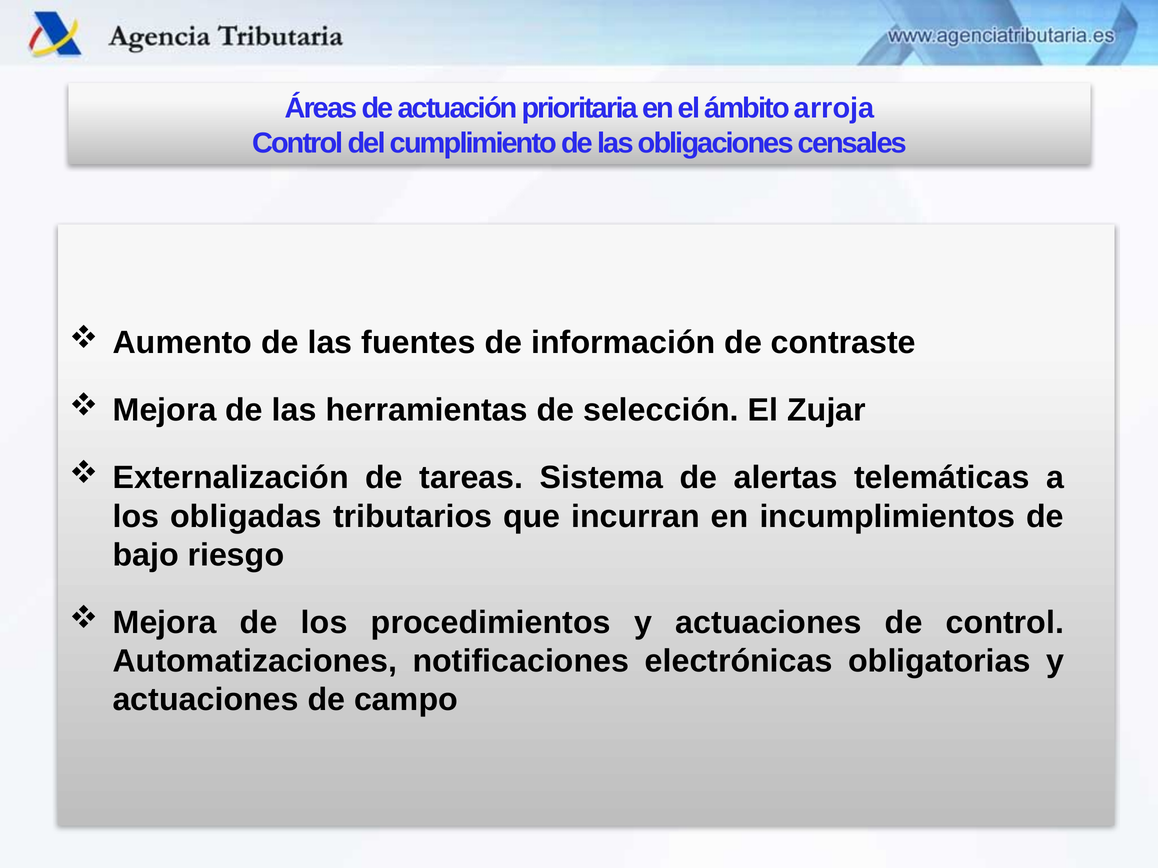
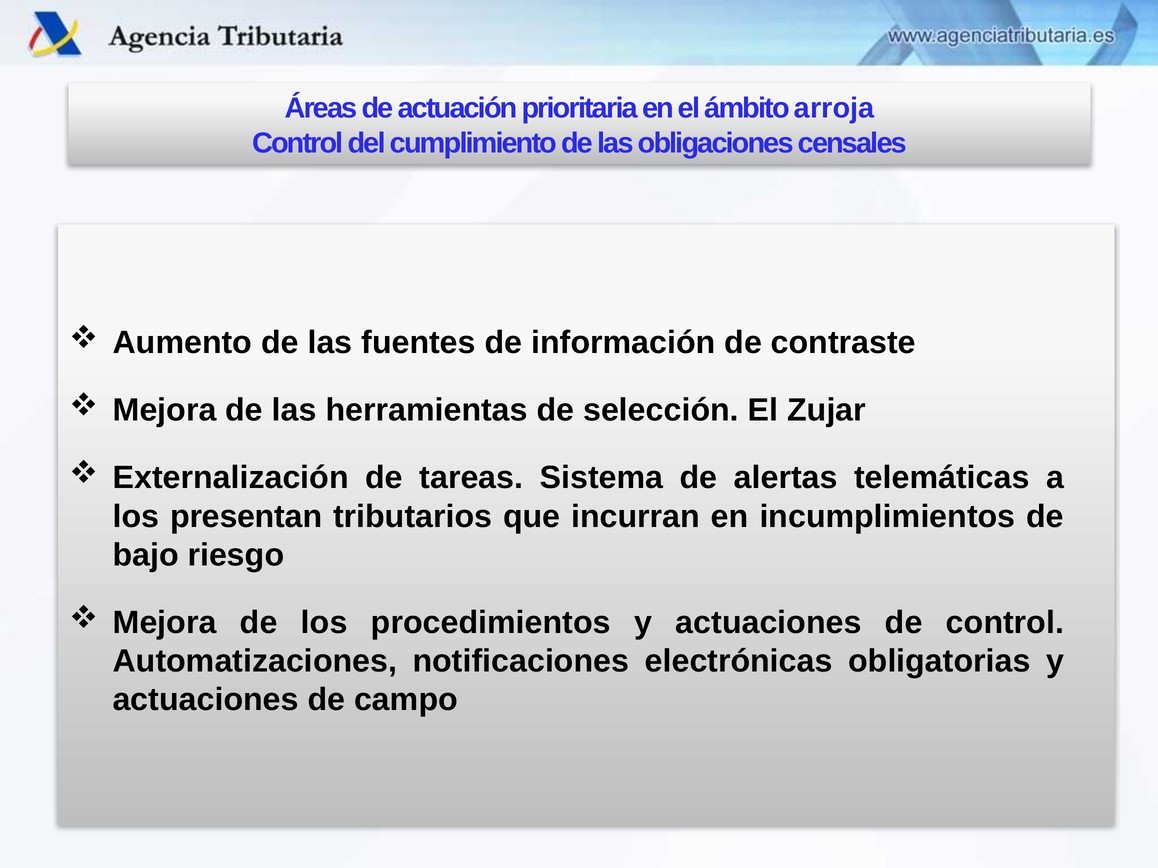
obligadas: obligadas -> presentan (246, 517)
